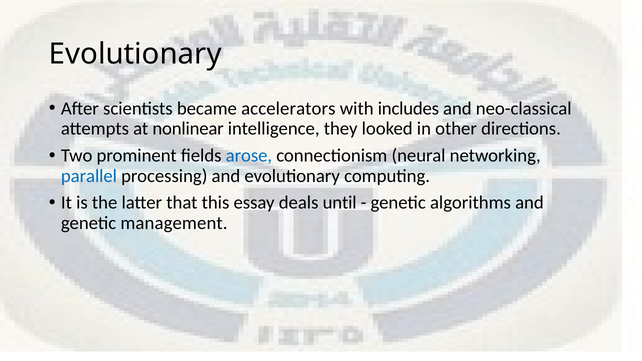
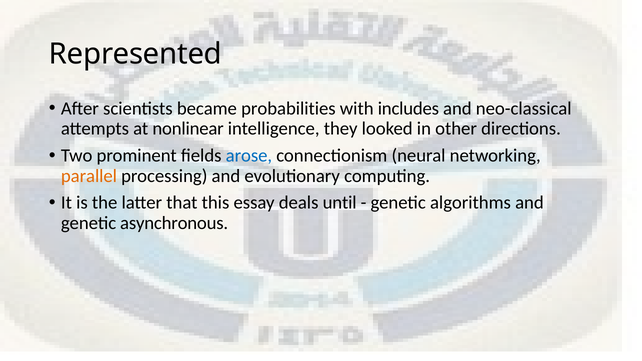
Evolutionary: Evolutionary -> Represented (135, 54)
accelerators: accelerators -> probabilities (288, 109)
parallel colour: blue -> orange (89, 176)
management: management -> asynchronous (174, 223)
